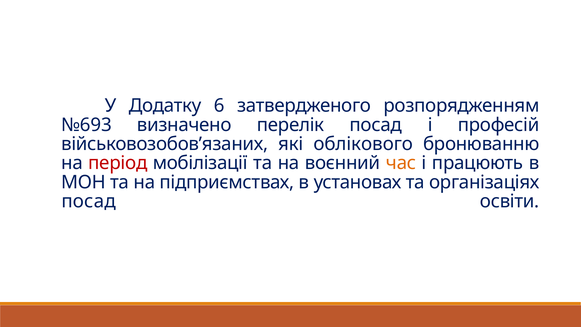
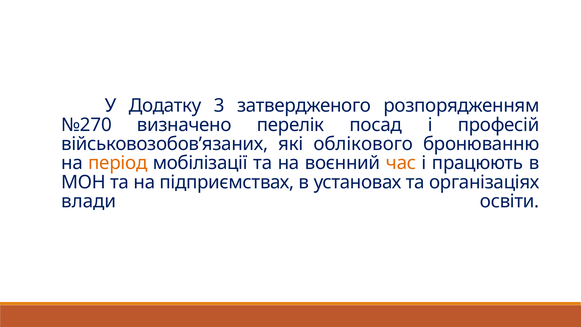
6: 6 -> 3 (219, 106)
№693: №693 -> №270 (86, 125)
період colour: red -> orange (118, 163)
посад: посад -> влади (89, 201)
